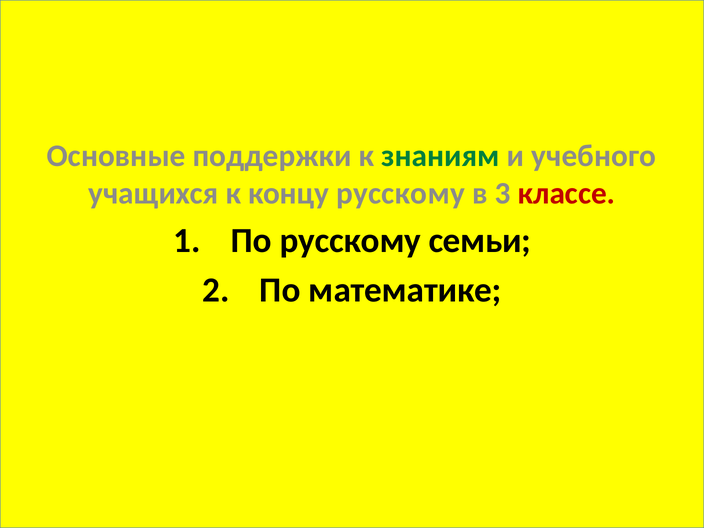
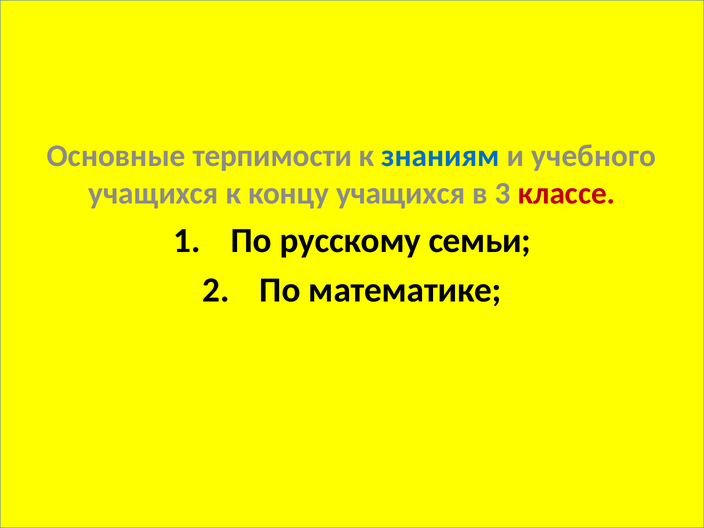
поддержки: поддержки -> терпимости (272, 156)
знаниям colour: green -> blue (441, 156)
концу русскому: русскому -> учащихся (401, 194)
